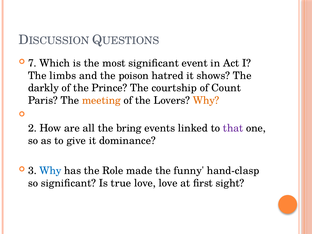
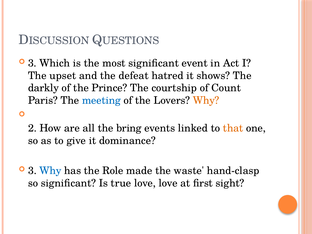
7: 7 -> 3 (32, 63)
limbs: limbs -> upset (63, 76)
poison: poison -> defeat (134, 76)
meeting colour: orange -> blue (101, 101)
that colour: purple -> orange (233, 128)
funny: funny -> waste (189, 171)
